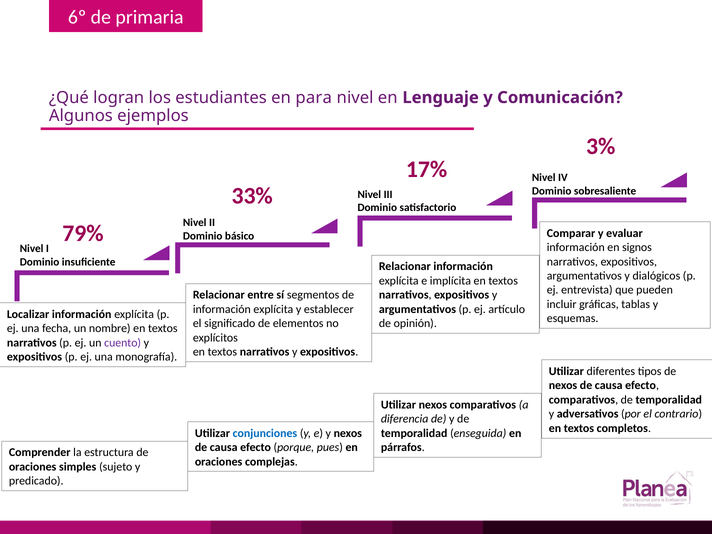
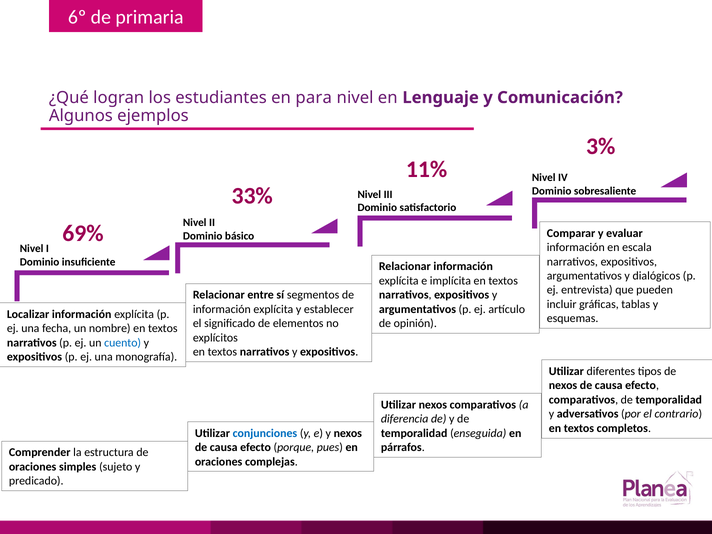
17%: 17% -> 11% (427, 170)
79%: 79% -> 69% (83, 233)
signos: signos -> escala (637, 247)
cuento colour: purple -> blue (123, 343)
